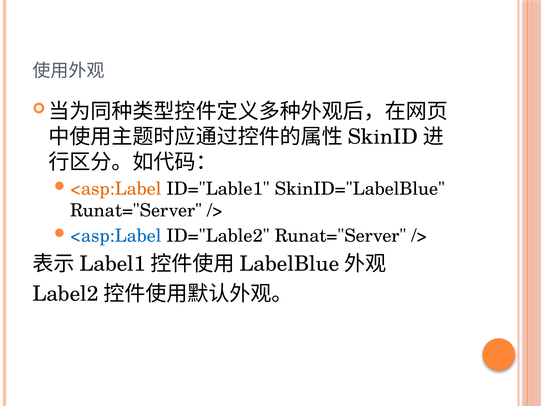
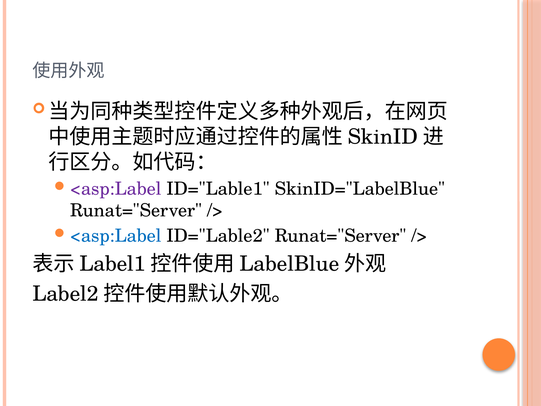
<asp:Label colour: orange -> purple (116, 189)
